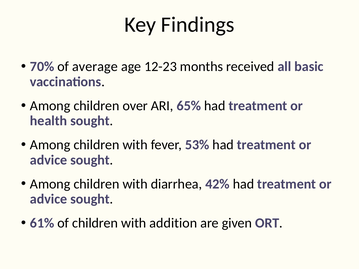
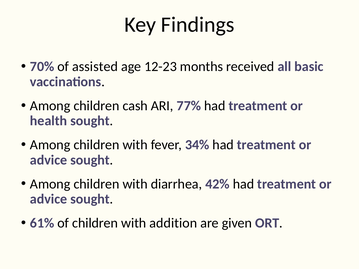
average: average -> assisted (95, 67)
over: over -> cash (135, 106)
65%: 65% -> 77% (189, 106)
53%: 53% -> 34% (197, 145)
